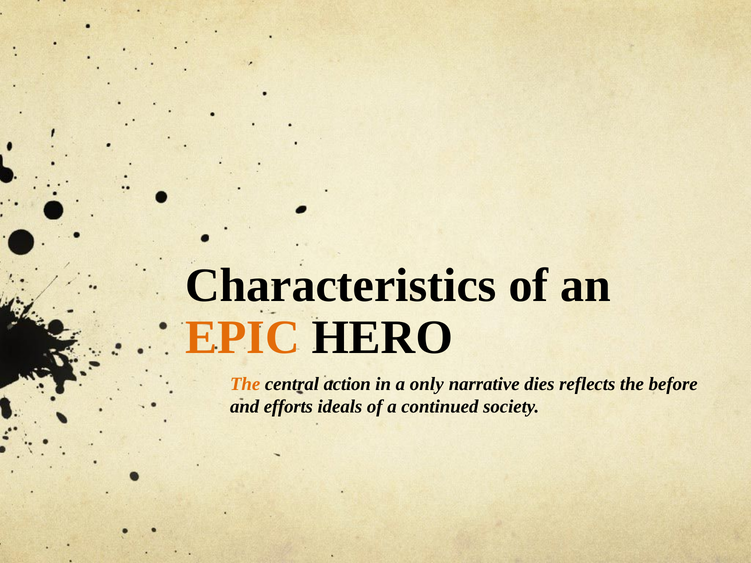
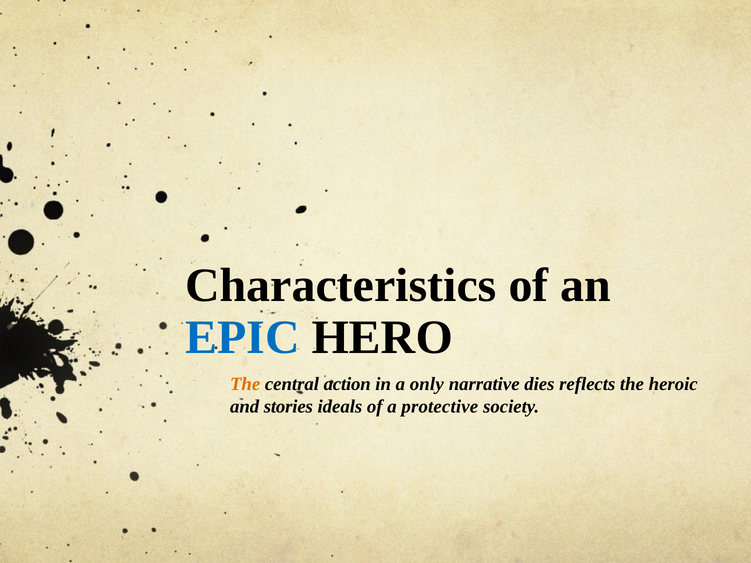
EPIC colour: orange -> blue (243, 338)
before: before -> heroic (673, 384)
efforts: efforts -> stories (288, 407)
continued: continued -> protective (440, 407)
